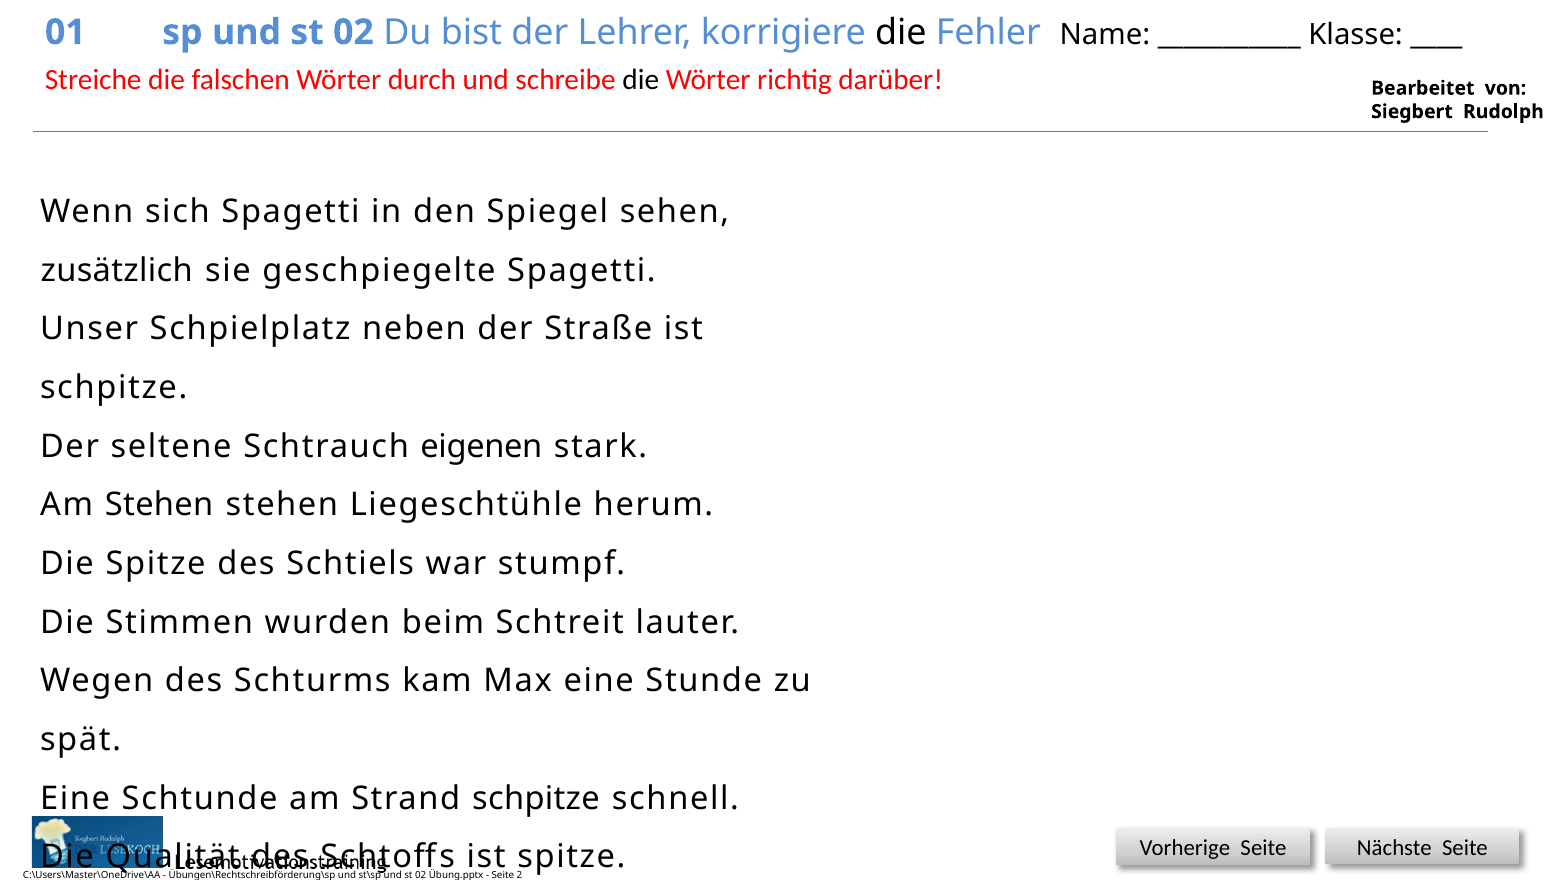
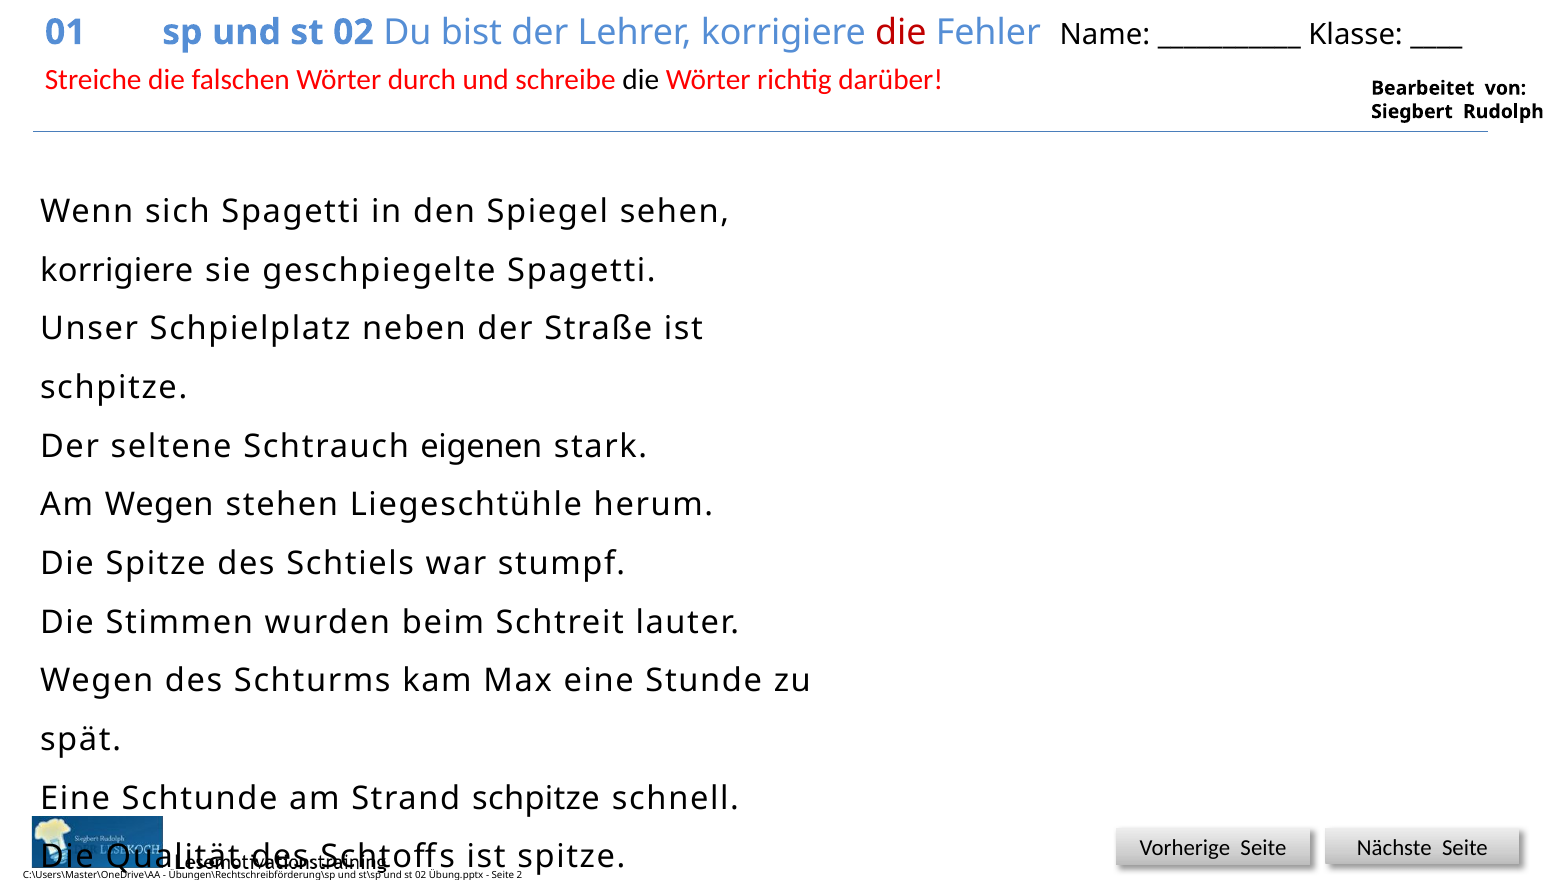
die colour: black -> red (901, 32)
zusätzlich: zusätzlich -> korrigiere (117, 270)
Am Stehen: Stehen -> Wegen (159, 505)
